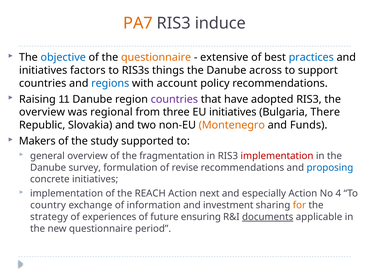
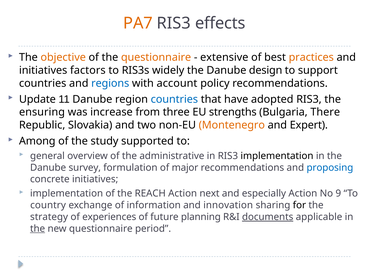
induce: induce -> effects (220, 23)
objective colour: blue -> orange (63, 57)
practices colour: blue -> orange (311, 57)
things: things -> widely (168, 70)
across: across -> design (266, 70)
Raising: Raising -> Update (37, 99)
countries colour: purple -> blue (174, 99)
overview: overview -> ensuring (42, 112)
regional: regional -> increase (111, 112)
EU initiatives: initiatives -> strengths (233, 112)
Funds: Funds -> Expert (309, 125)
Makers: Makers -> Among (37, 141)
fragmentation: fragmentation -> administrative (172, 156)
implementation colour: red -> black (277, 156)
revise: revise -> major (185, 167)
4: 4 -> 9 (338, 193)
investment: investment -> innovation (228, 205)
for colour: orange -> black (299, 205)
ensuring: ensuring -> planning (201, 217)
the underline: none -> present (38, 228)
